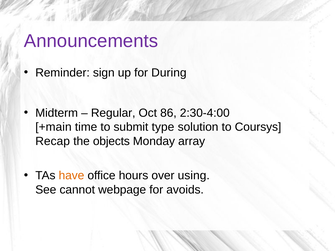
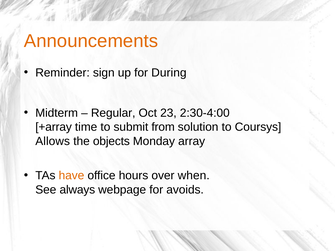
Announcements colour: purple -> orange (91, 41)
86: 86 -> 23 (168, 113)
+main: +main -> +array (54, 127)
type: type -> from (163, 127)
Recap: Recap -> Allows (53, 141)
using: using -> when (194, 176)
cannot: cannot -> always (77, 190)
